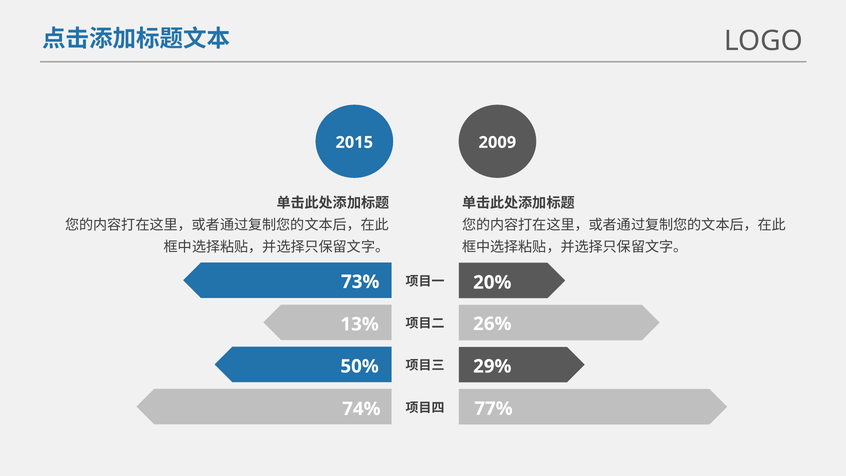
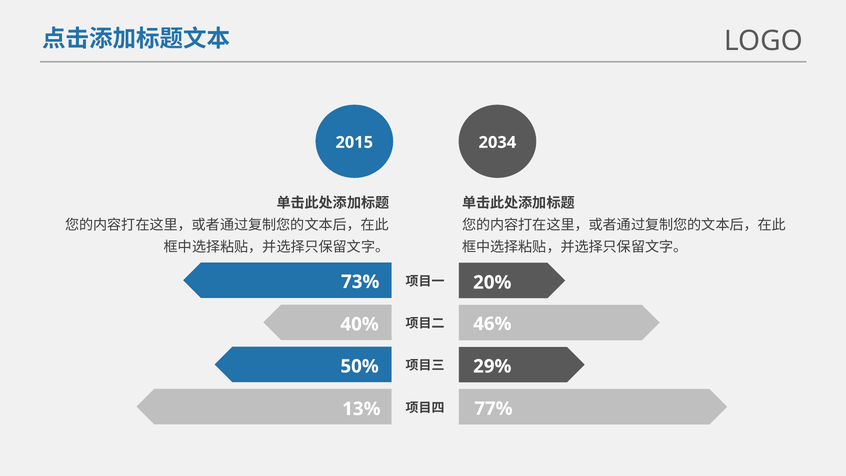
2009: 2009 -> 2034 (497, 142)
26%: 26% -> 46% (492, 324)
13%: 13% -> 40% (360, 324)
74%: 74% -> 13% (361, 409)
